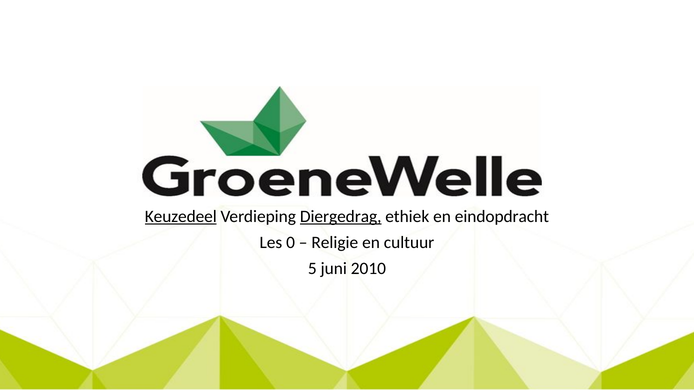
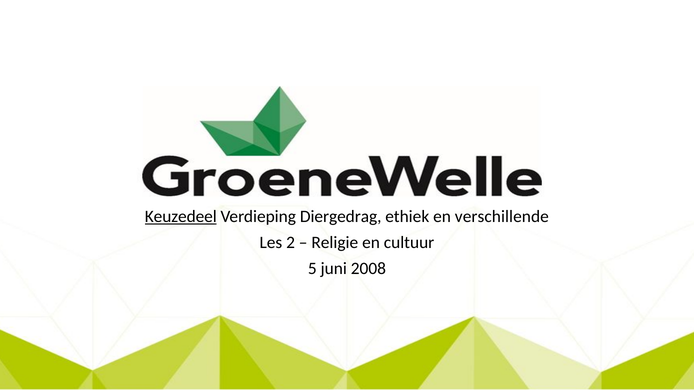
Diergedrag underline: present -> none (341, 217)
eindopdracht: eindopdracht -> verschillende (502, 217)
0: 0 -> 2 (291, 243)
2010: 2010 -> 2008 (368, 269)
